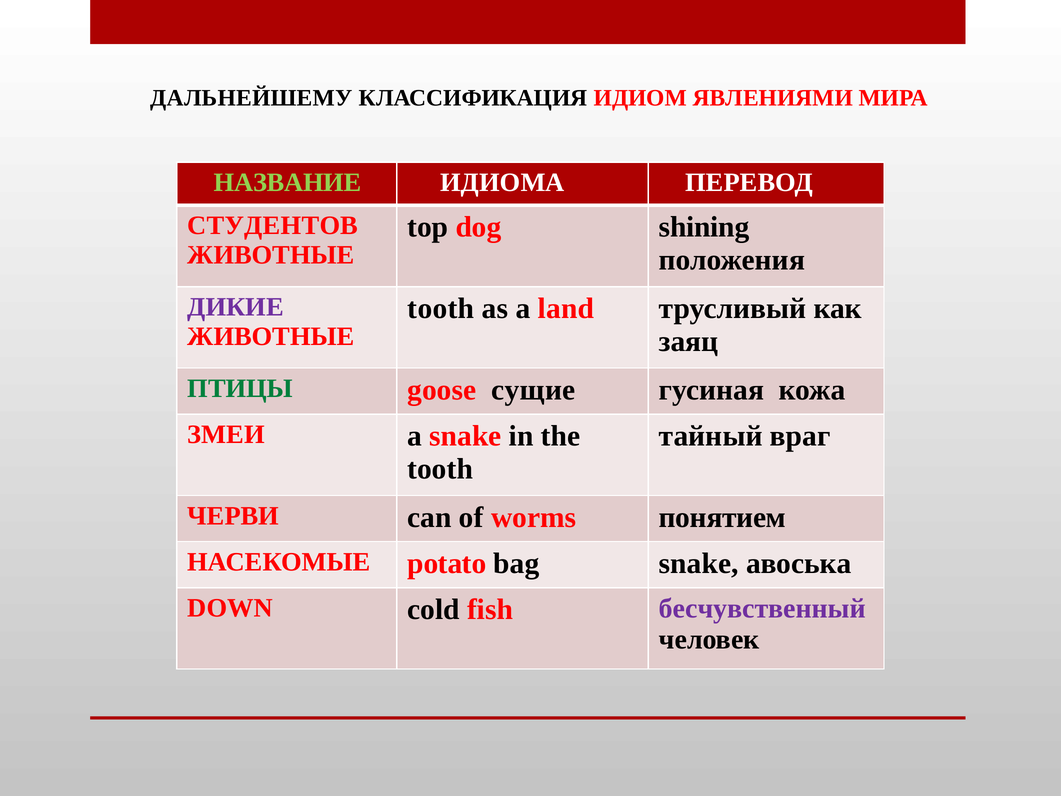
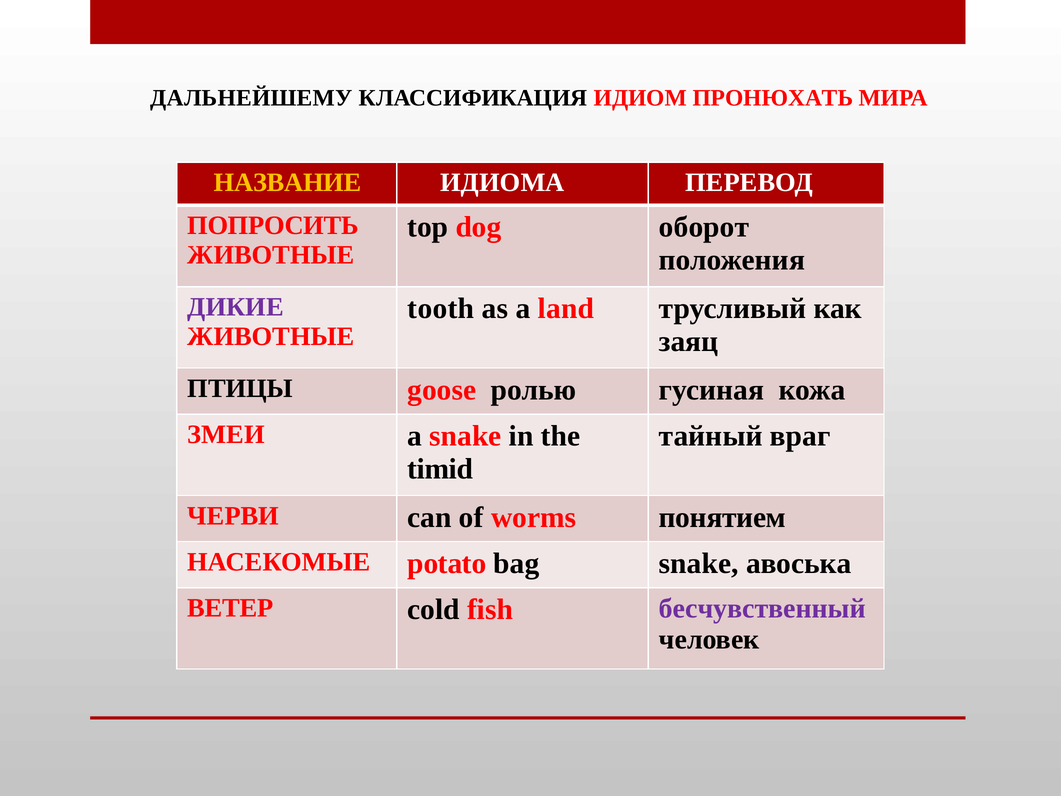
ЯВЛЕНИЯМИ: ЯВЛЕНИЯМИ -> ПРОНЮХАТЬ (773, 98)
НАЗВАНИЕ colour: light green -> yellow (288, 182)
СТУДЕНТОВ: СТУДЕНТОВ -> ПОПРОСИТЬ (273, 225)
shining: shining -> оборот (704, 227)
ПТИЦЫ colour: green -> black (240, 388)
сущие: сущие -> ролью (534, 390)
tooth: tooth -> timid (440, 469)
DOWN: DOWN -> ВЕТЕР (230, 608)
